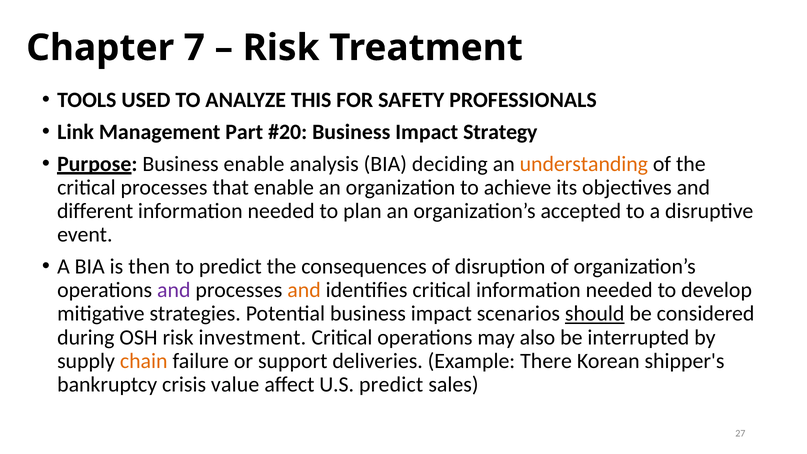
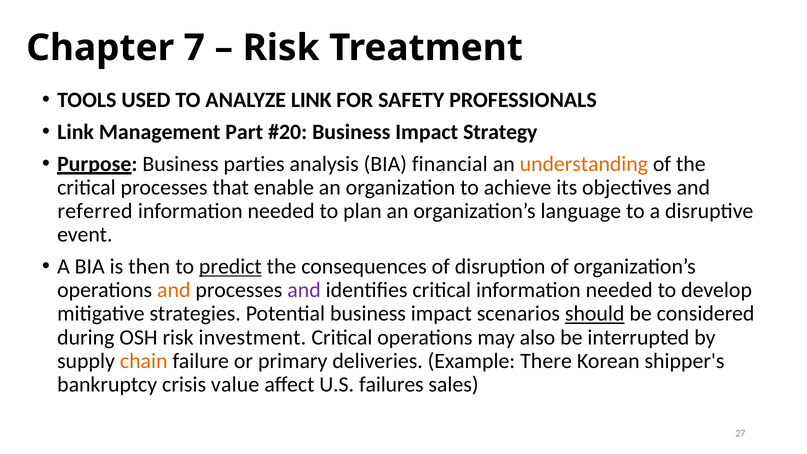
ANALYZE THIS: THIS -> LINK (311, 100)
Business enable: enable -> parties (254, 164)
deciding: deciding -> financial (450, 164)
different: different -> referred (95, 211)
accepted: accepted -> language (581, 211)
predict underline: none -> present (230, 267)
and colour: purple -> orange (174, 290)
and colour: orange -> purple (304, 290)
support: support -> primary (293, 361)
U.S predict: predict -> failures (391, 385)
